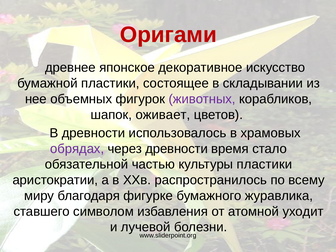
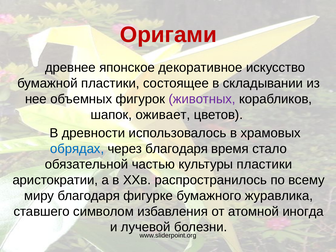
обрядах colour: purple -> blue (77, 149)
через древности: древности -> благодаря (177, 149)
уходит: уходит -> иногда (303, 211)
